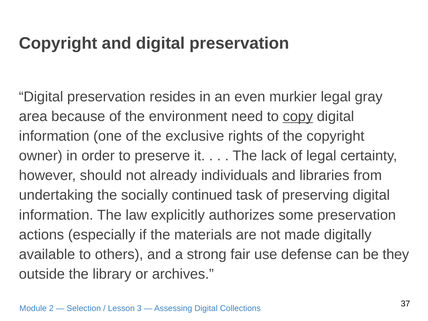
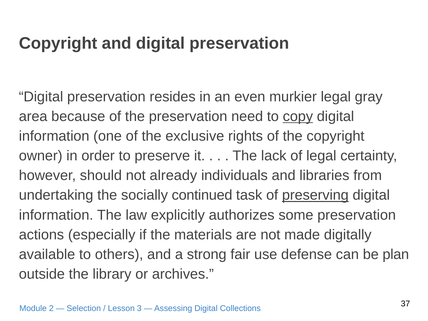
the environment: environment -> preservation (188, 117)
preserving underline: none -> present (315, 195)
they: they -> plan (396, 254)
